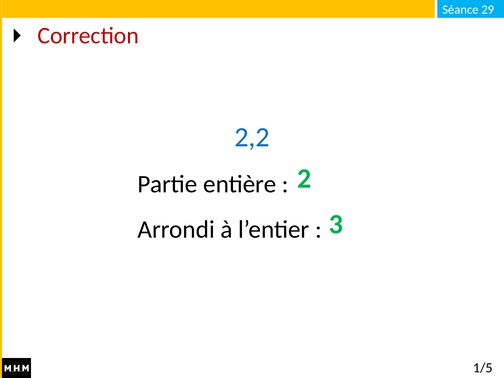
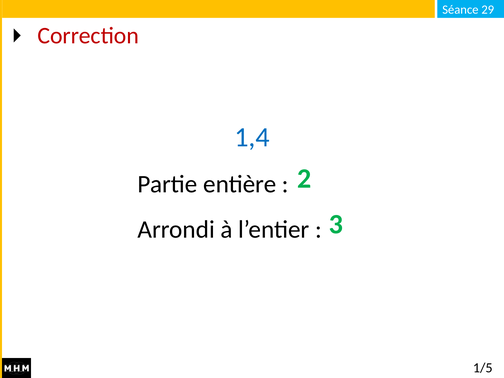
2,2: 2,2 -> 1,4 (252, 137)
